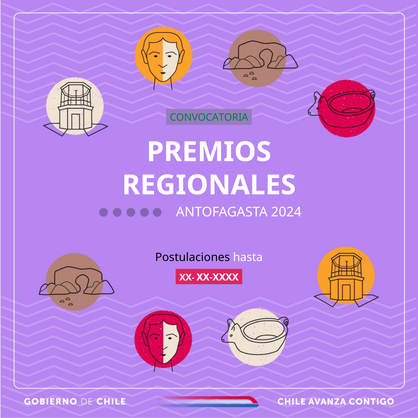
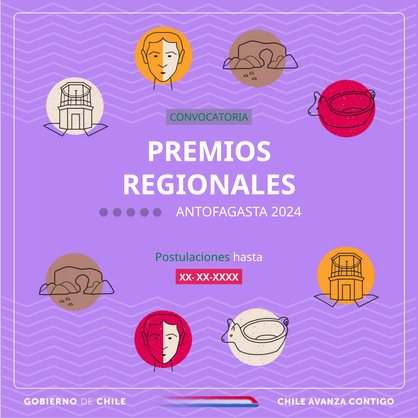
Postulaciones colour: black -> green (193, 257)
